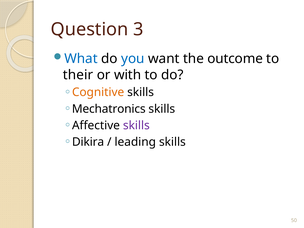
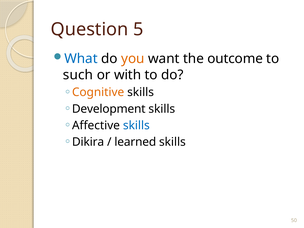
3: 3 -> 5 (138, 29)
you colour: blue -> orange (133, 59)
their: their -> such (78, 75)
Mechatronics: Mechatronics -> Development (109, 109)
skills colour: purple -> blue (136, 125)
leading: leading -> learned (135, 142)
